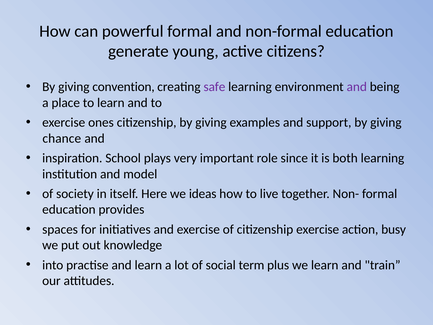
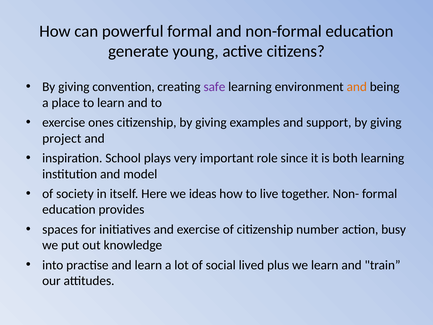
and colour: purple -> orange (357, 87)
chance: chance -> project (62, 138)
citizenship exercise: exercise -> number (318, 229)
term: term -> lived (251, 265)
